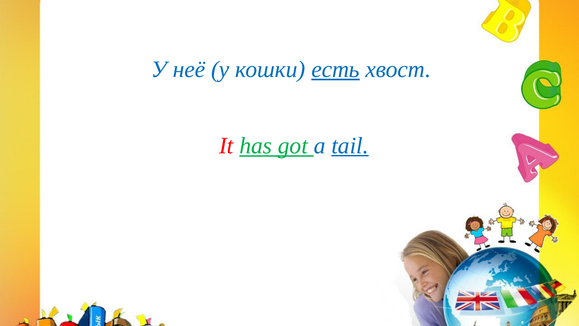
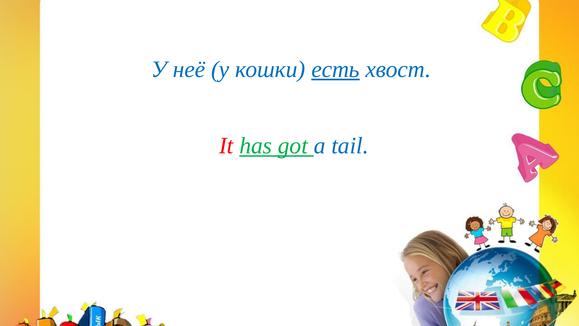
tail underline: present -> none (350, 145)
